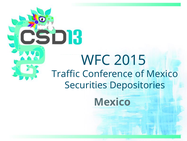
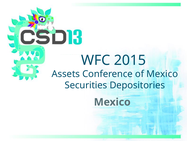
Traffic: Traffic -> Assets (66, 74)
